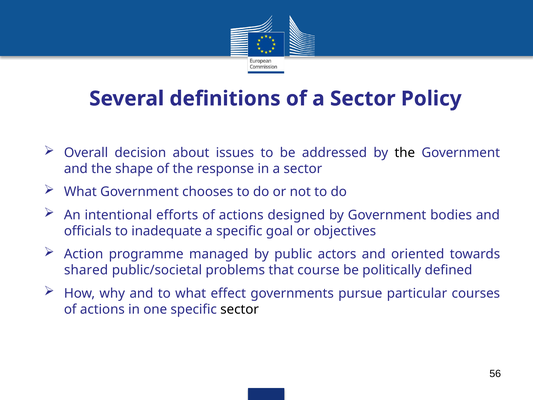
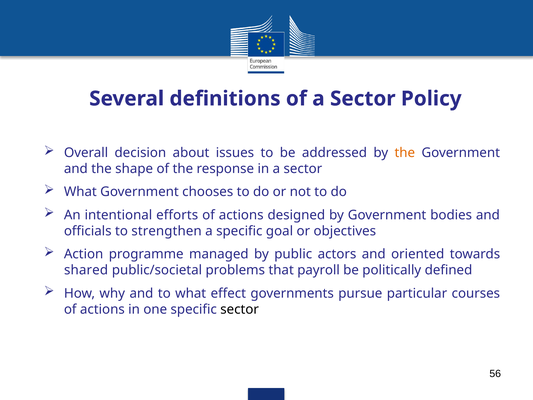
the colour: black -> orange (405, 153)
inadequate: inadequate -> strengthen (167, 231)
course: course -> payroll (319, 270)
